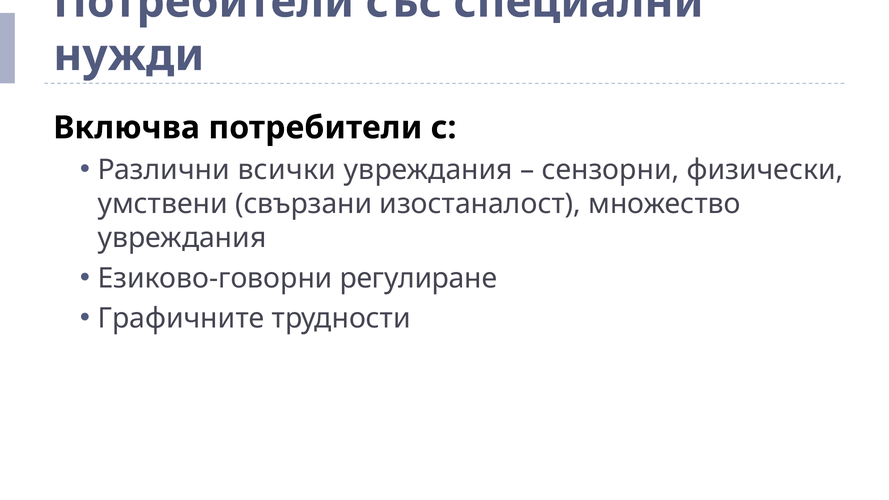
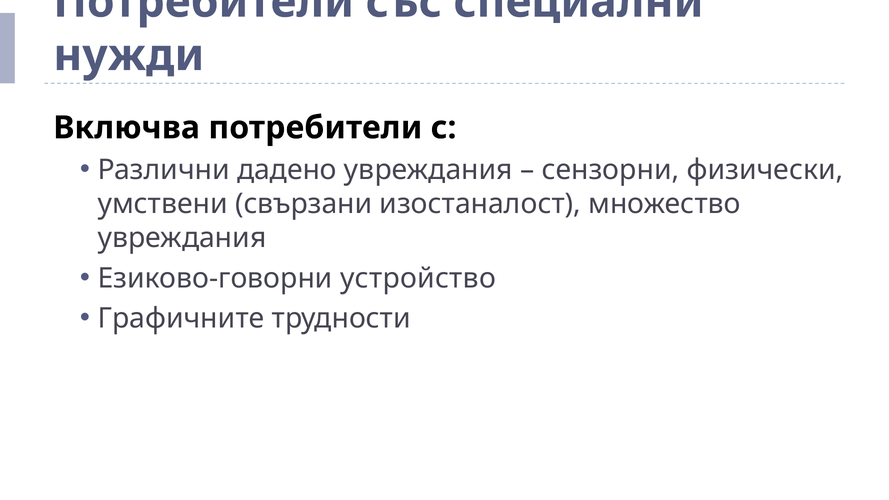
всички: всички -> дадено (287, 170)
регулиране: регулиране -> устройство (418, 278)
